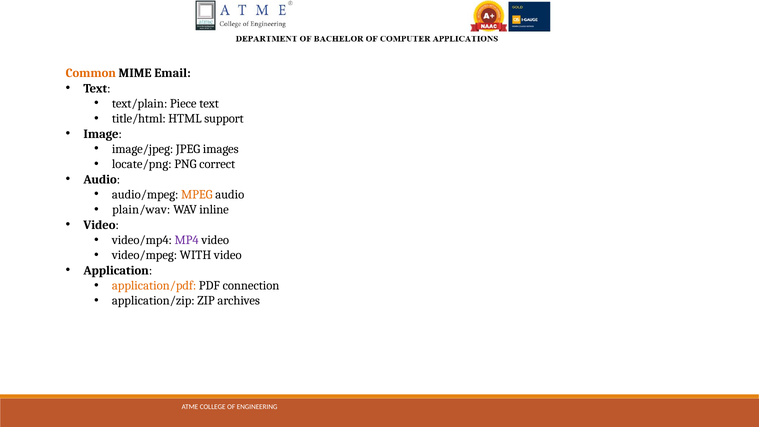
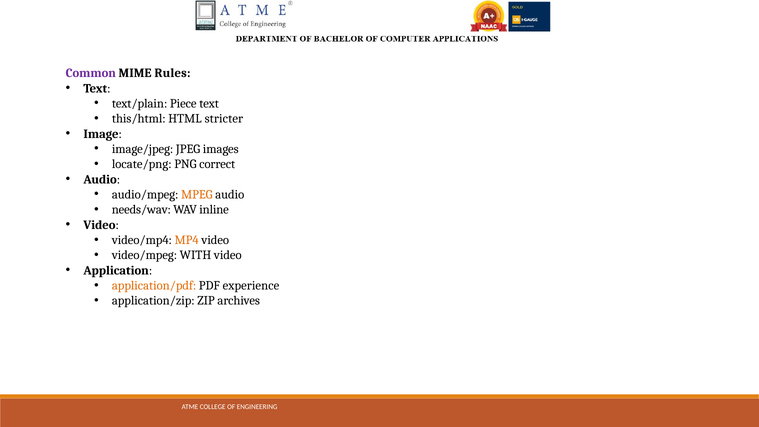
Common colour: orange -> purple (91, 73)
Email: Email -> Rules (172, 73)
title/html: title/html -> this/html (139, 119)
support: support -> stricter (224, 119)
plain/wav: plain/wav -> needs/wav (141, 210)
MP4 colour: purple -> orange (187, 240)
connection: connection -> experience (251, 286)
